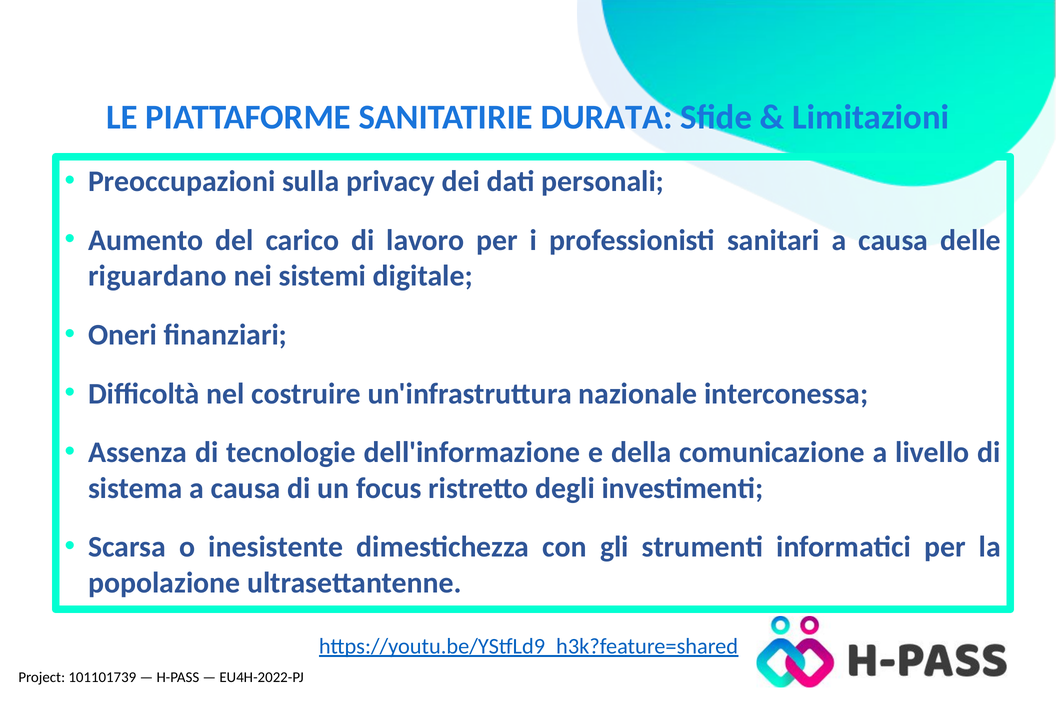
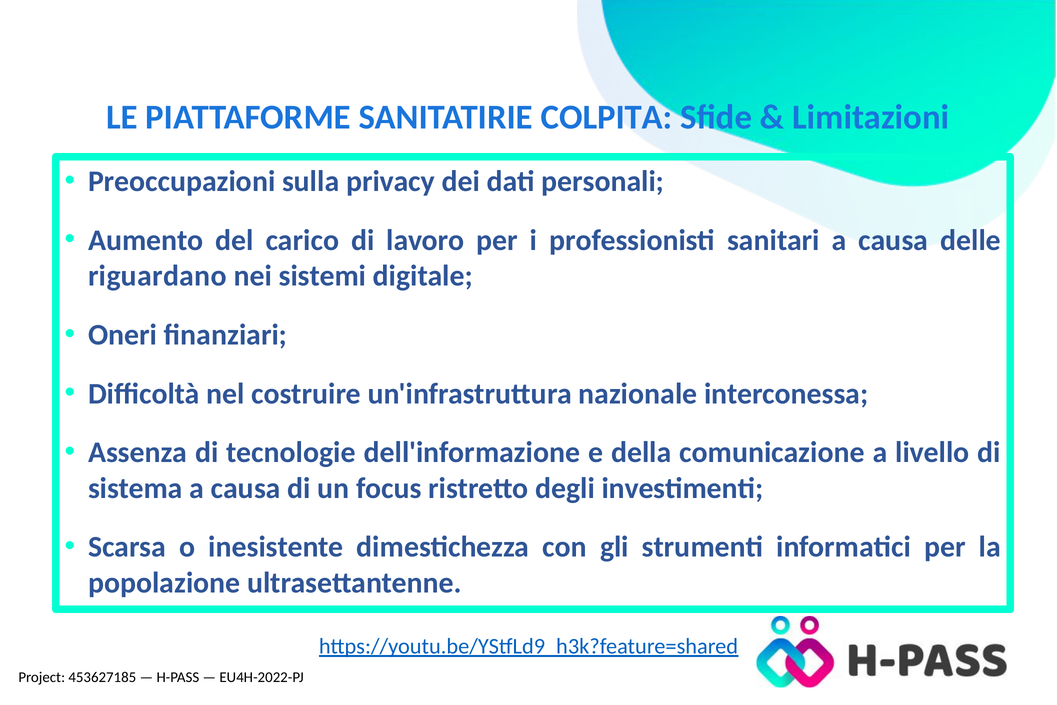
DURATA: DURATA -> COLPITA (607, 117)
101101739: 101101739 -> 453627185 (102, 677)
